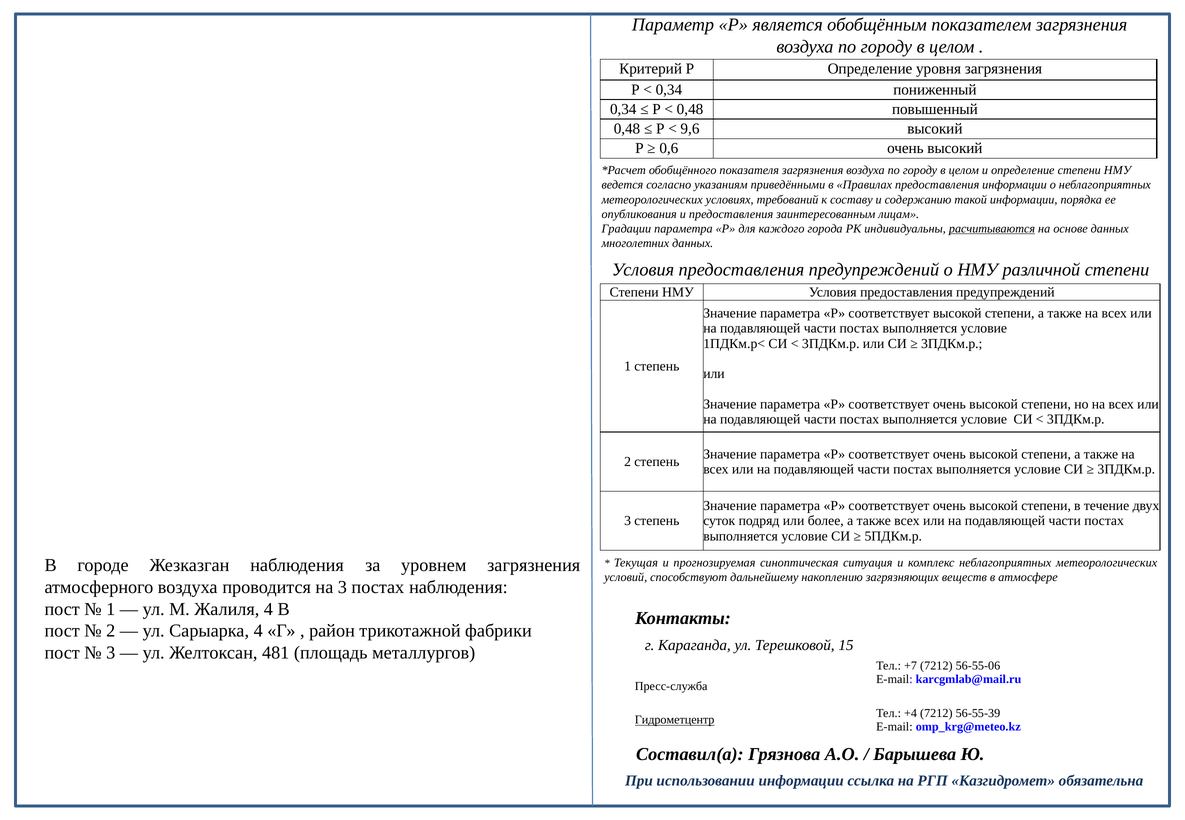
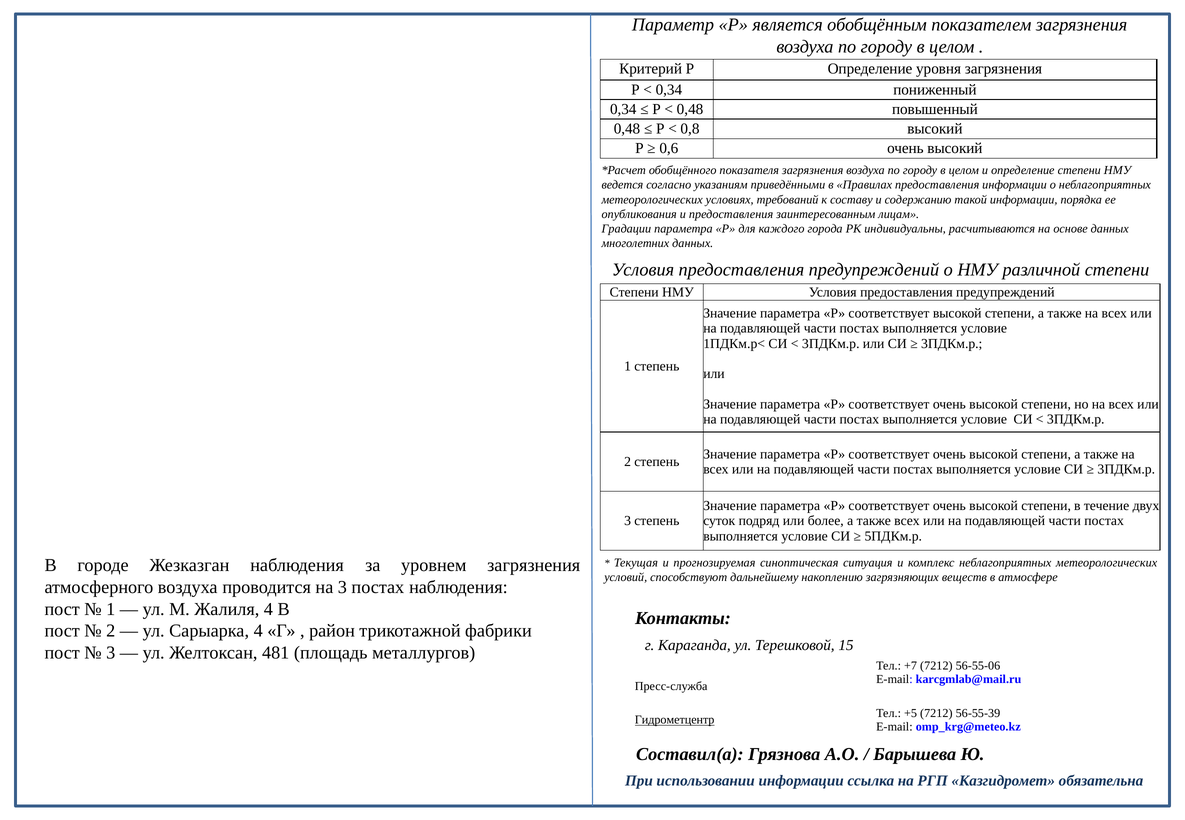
9,6: 9,6 -> 0,8 (690, 129)
расчитываются underline: present -> none (992, 229)
+4: +4 -> +5 (910, 714)
